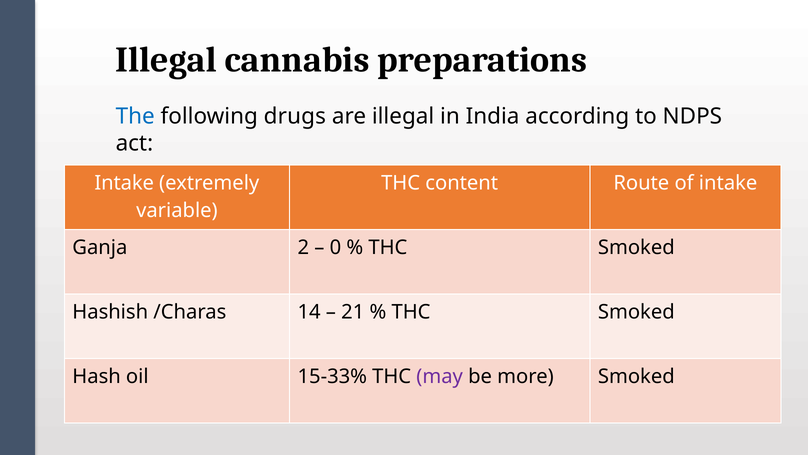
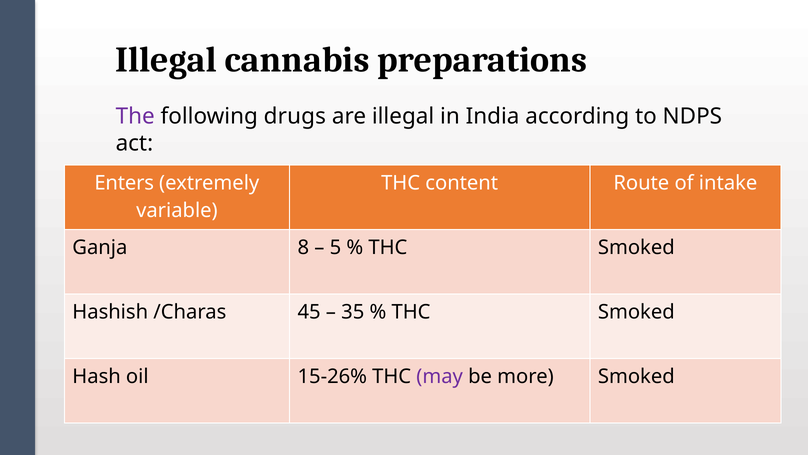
The colour: blue -> purple (135, 116)
Intake: Intake -> Enters (124, 183)
2: 2 -> 8 (303, 247)
0: 0 -> 5 (335, 247)
14: 14 -> 45 (309, 312)
21: 21 -> 35 (353, 312)
15-33%: 15-33% -> 15-26% (332, 376)
